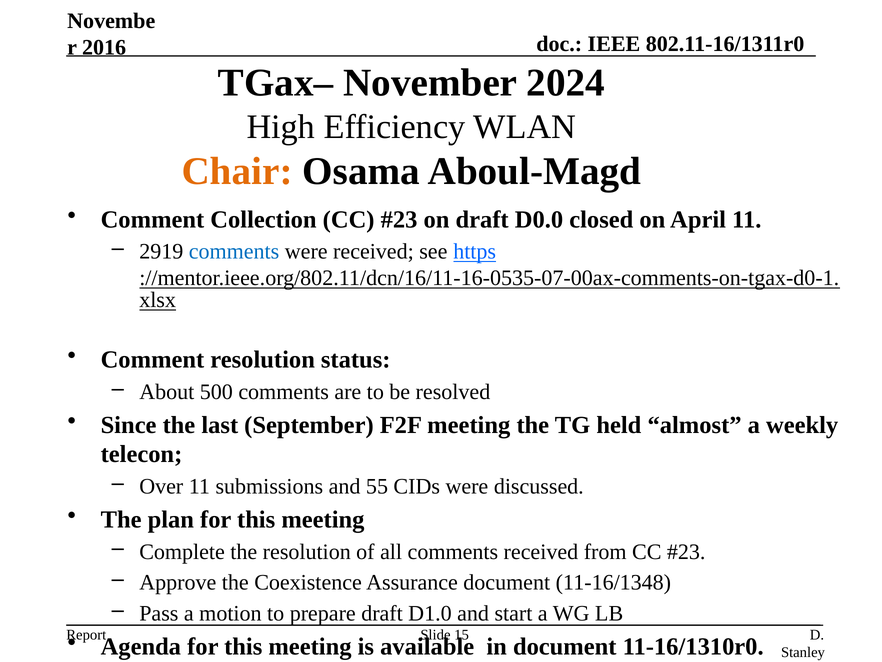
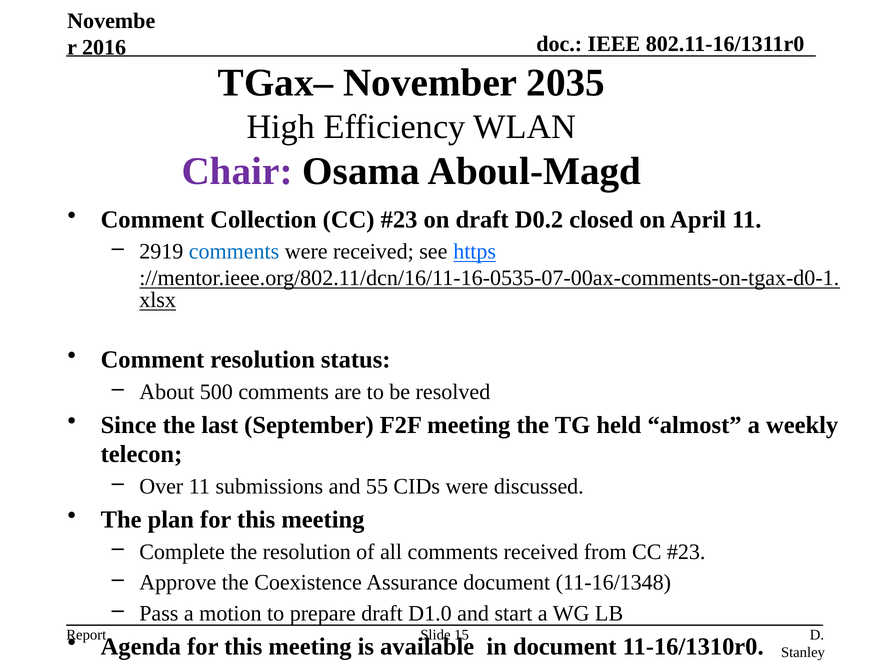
2024: 2024 -> 2035 (566, 83)
Chair colour: orange -> purple (237, 171)
D0.0: D0.0 -> D0.2 (539, 219)
